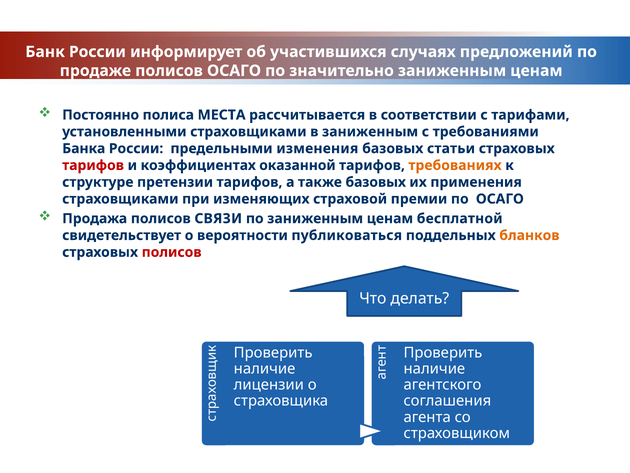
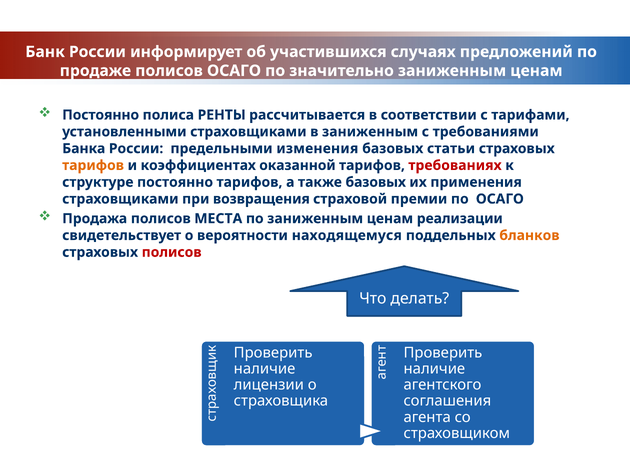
МЕСТА: МЕСТА -> РЕНТЫ (222, 115)
тарифов colour: red -> orange (93, 165)
требованиях colour: orange -> red (455, 165)
структуре претензии: претензии -> постоянно (175, 182)
изменяющих: изменяющих -> возвращения (261, 199)
СВЯЗИ: СВЯЗИ -> МЕСТА (218, 218)
бесплатной: бесплатной -> реализации (460, 218)
публиковаться: публиковаться -> находящемуся (347, 235)
